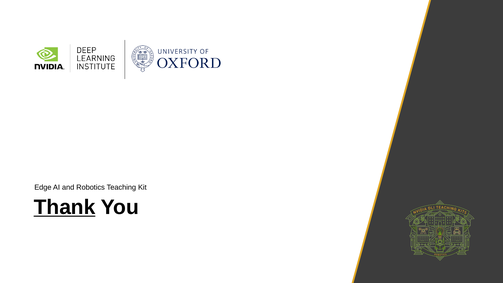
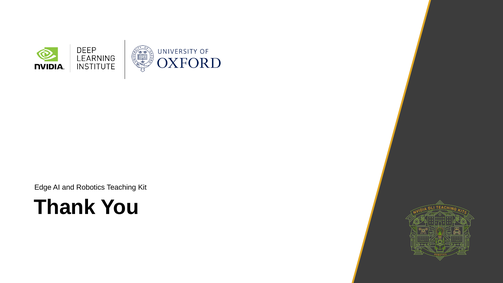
Thank underline: present -> none (65, 207)
